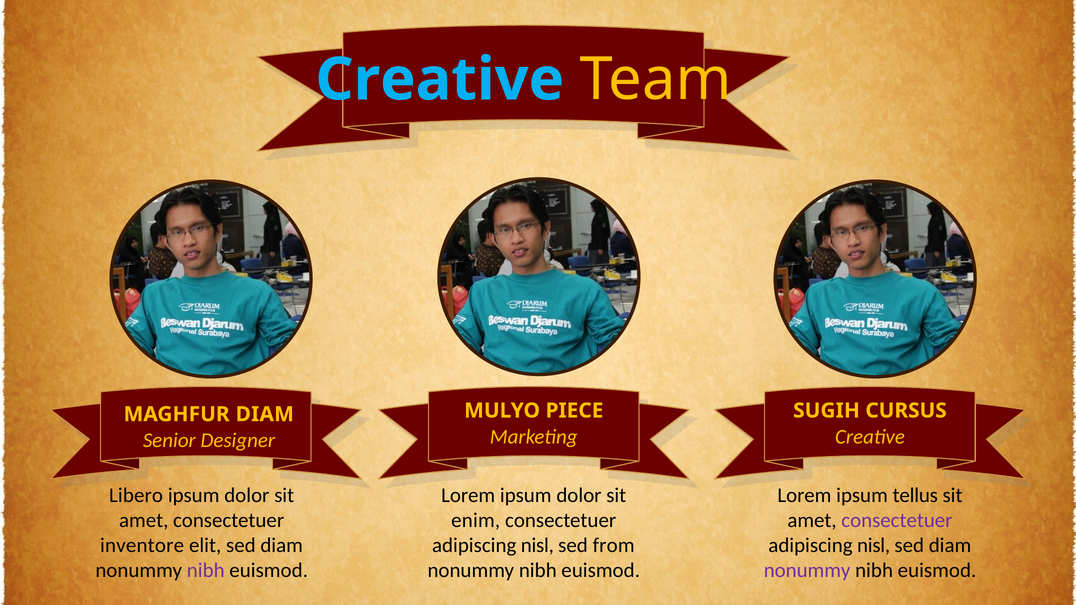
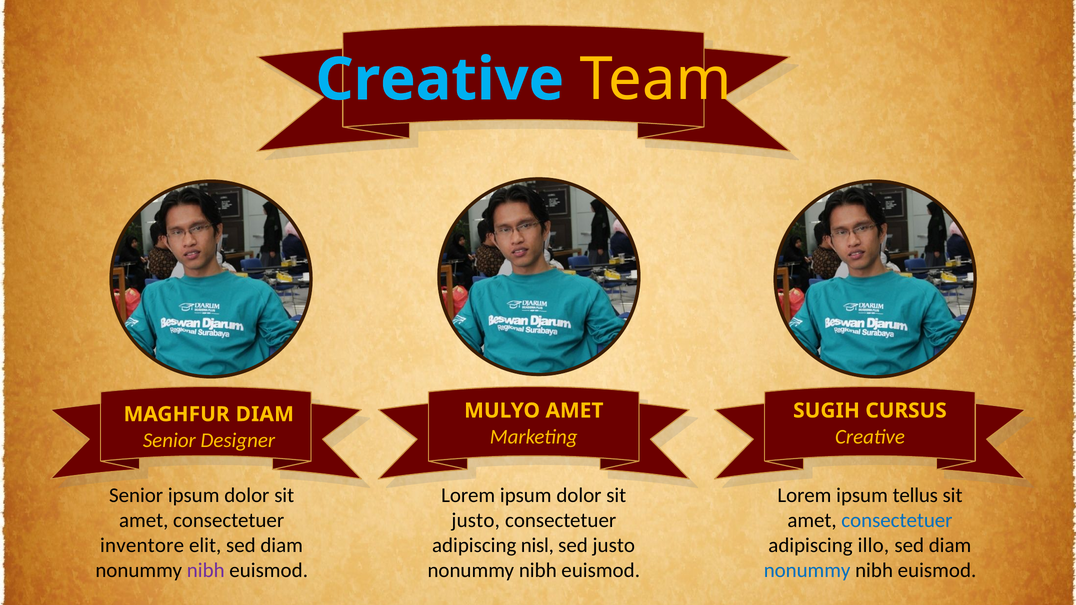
MULYO PIECE: PIECE -> AMET (575, 411)
Libero: Libero -> Senior (136, 495)
enim: enim -> justo (476, 521)
consectetuer colour: purple -> blue (897, 521)
sed from: from -> justo (614, 546)
nisl: nisl -> illo (873, 546)
nonummy colour: purple -> blue (807, 571)
